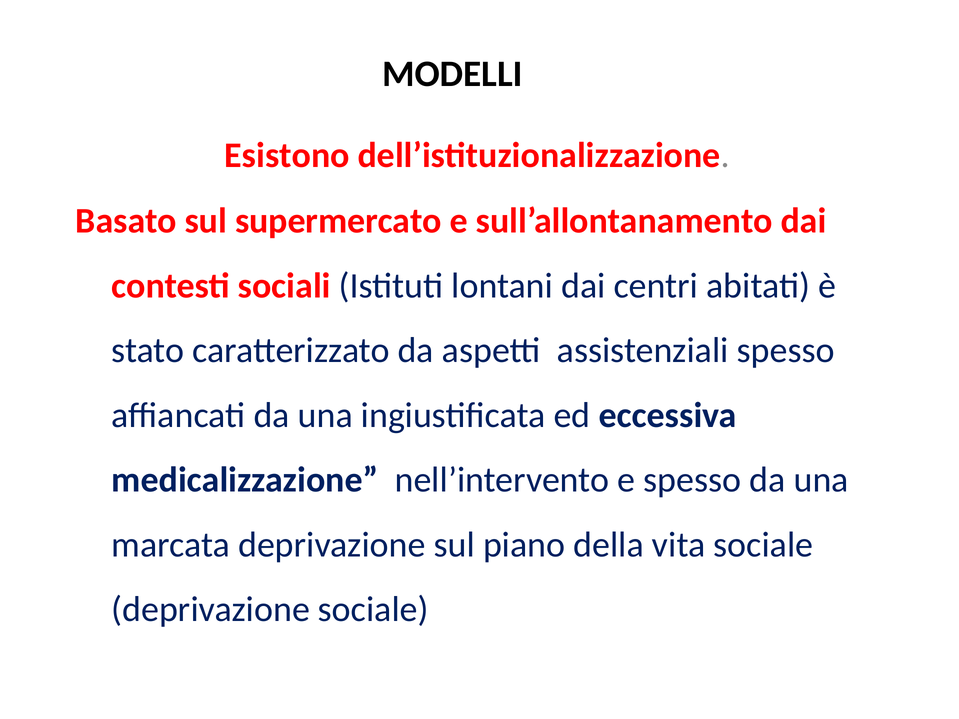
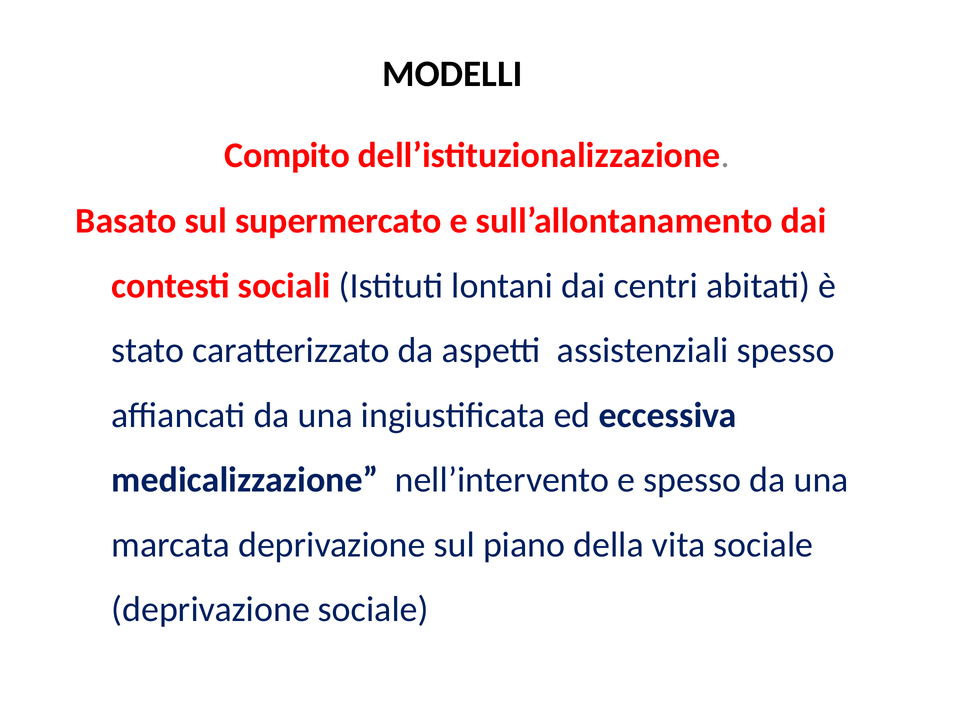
Esistono: Esistono -> Compito (287, 155)
